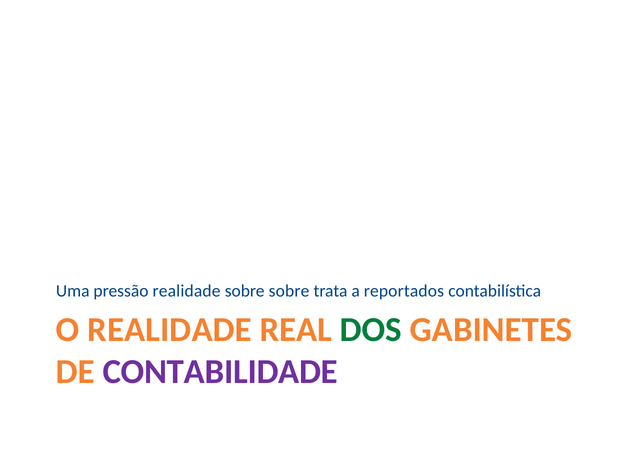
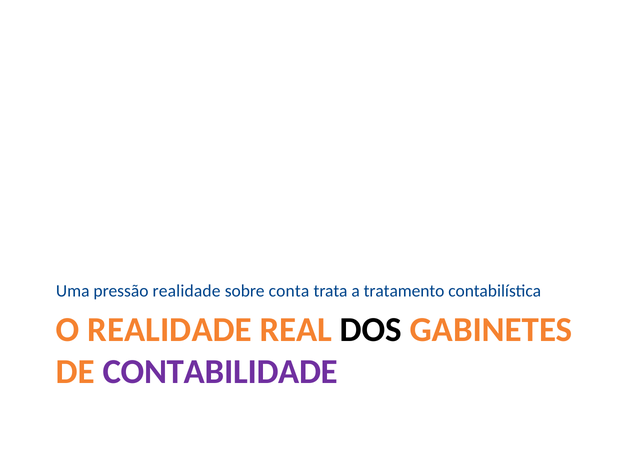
sobre sobre: sobre -> conta (289, 291)
reportados: reportados -> tratamento (404, 291)
DOS colour: green -> black (371, 330)
